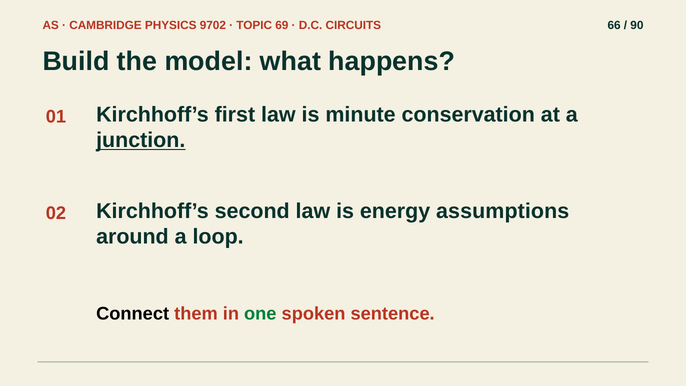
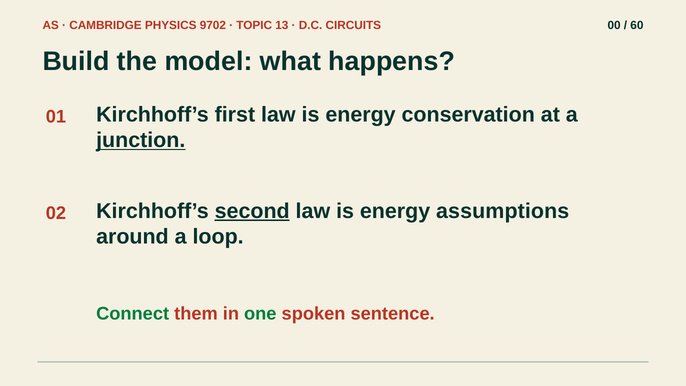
69: 69 -> 13 (282, 25)
66: 66 -> 00 (614, 25)
90: 90 -> 60 (637, 25)
first law is minute: minute -> energy (361, 114)
second underline: none -> present (252, 211)
Connect colour: black -> green (133, 314)
